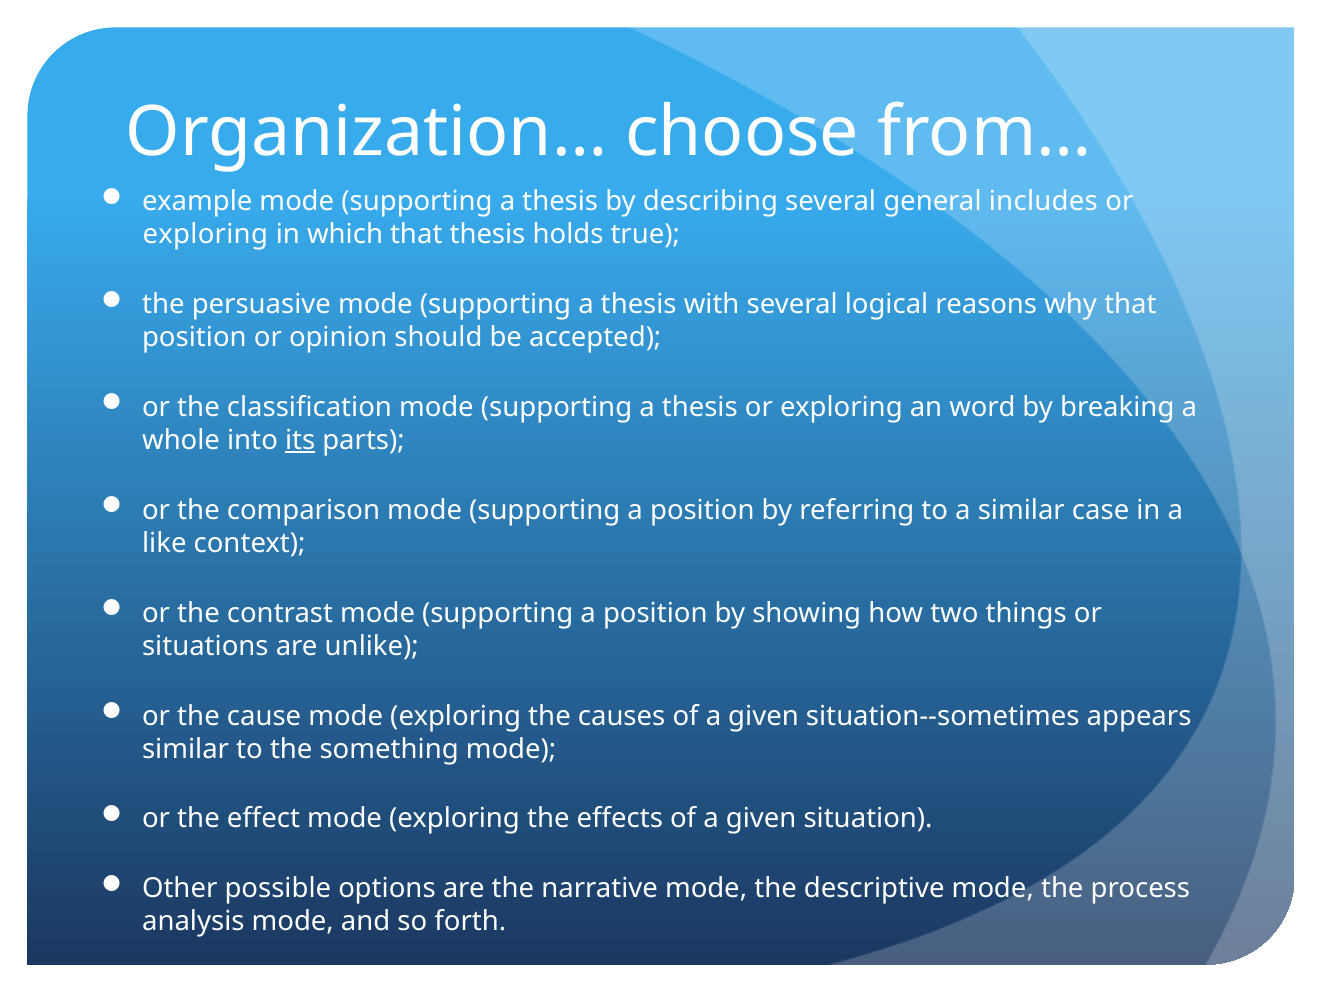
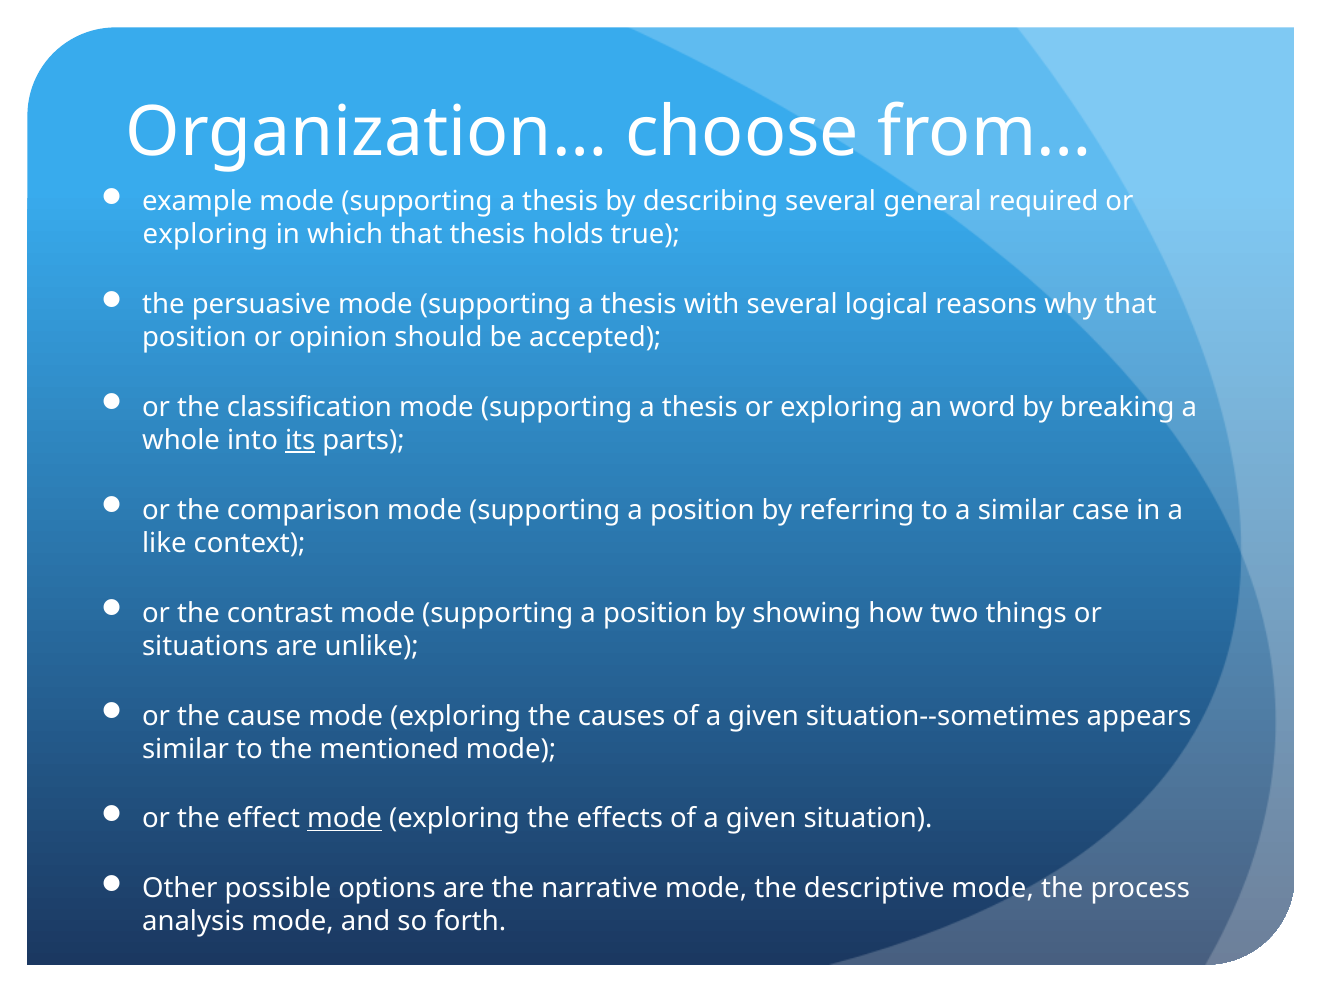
includes: includes -> required (1044, 201)
something: something -> mentioned (389, 749)
mode underline: none -> present (345, 818)
